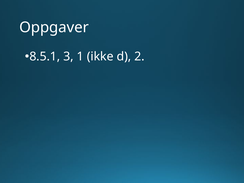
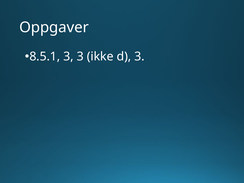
3 1: 1 -> 3 (80, 56)
d 2: 2 -> 3 (139, 56)
